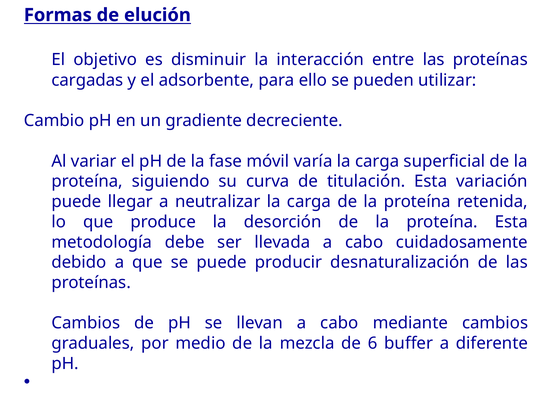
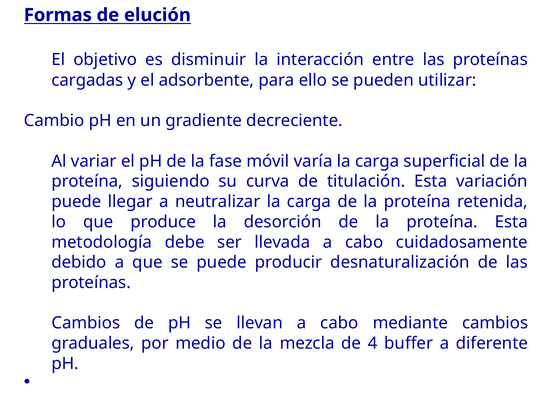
6: 6 -> 4 (373, 343)
